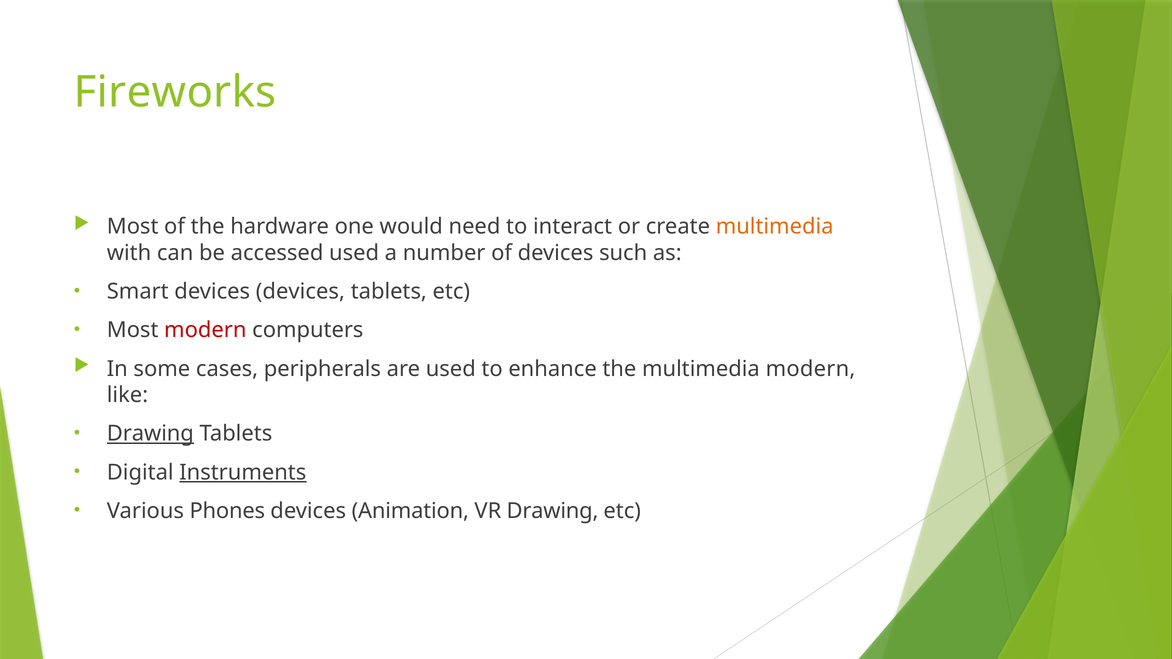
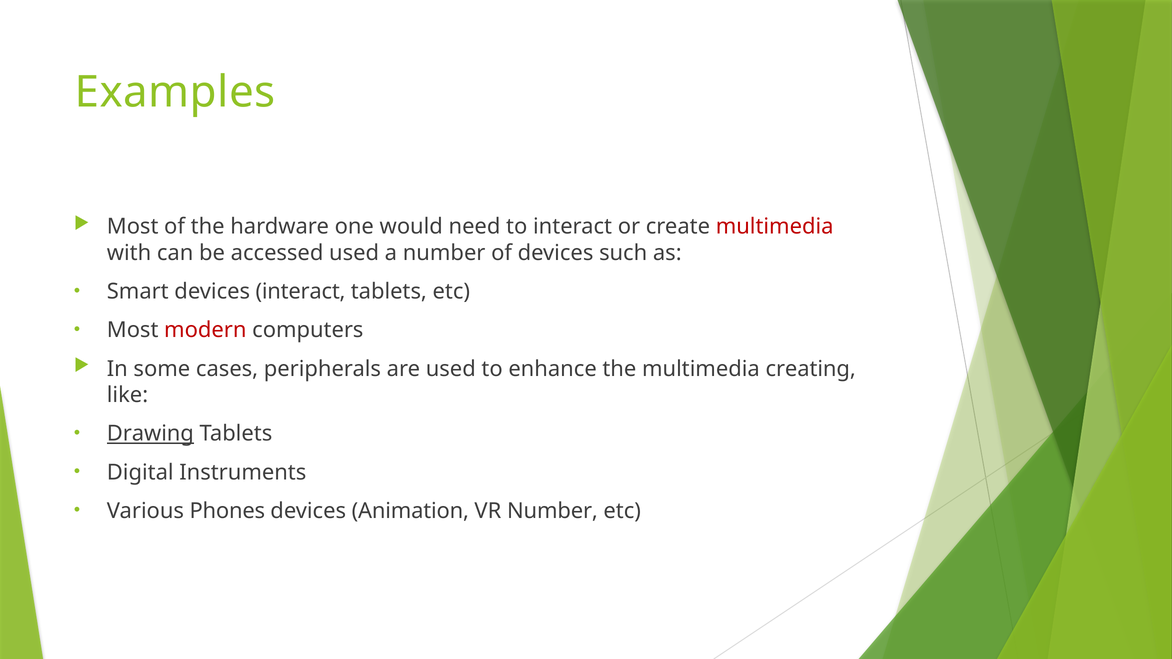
Fireworks: Fireworks -> Examples (175, 92)
multimedia colour: orange -> red (775, 227)
devices devices: devices -> interact (301, 292)
multimedia modern: modern -> creating (811, 369)
Instruments underline: present -> none (243, 472)
VR Drawing: Drawing -> Number (552, 511)
